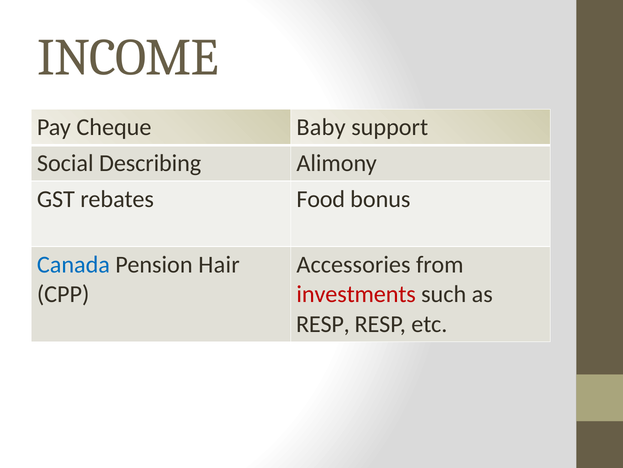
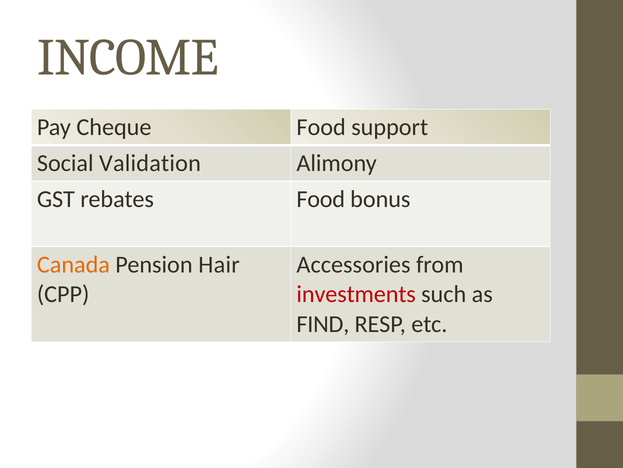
Cheque Baby: Baby -> Food (321, 127)
Describing: Describing -> Validation (150, 163)
Canada colour: blue -> orange (73, 264)
RESP: RESP -> FIND (323, 324)
